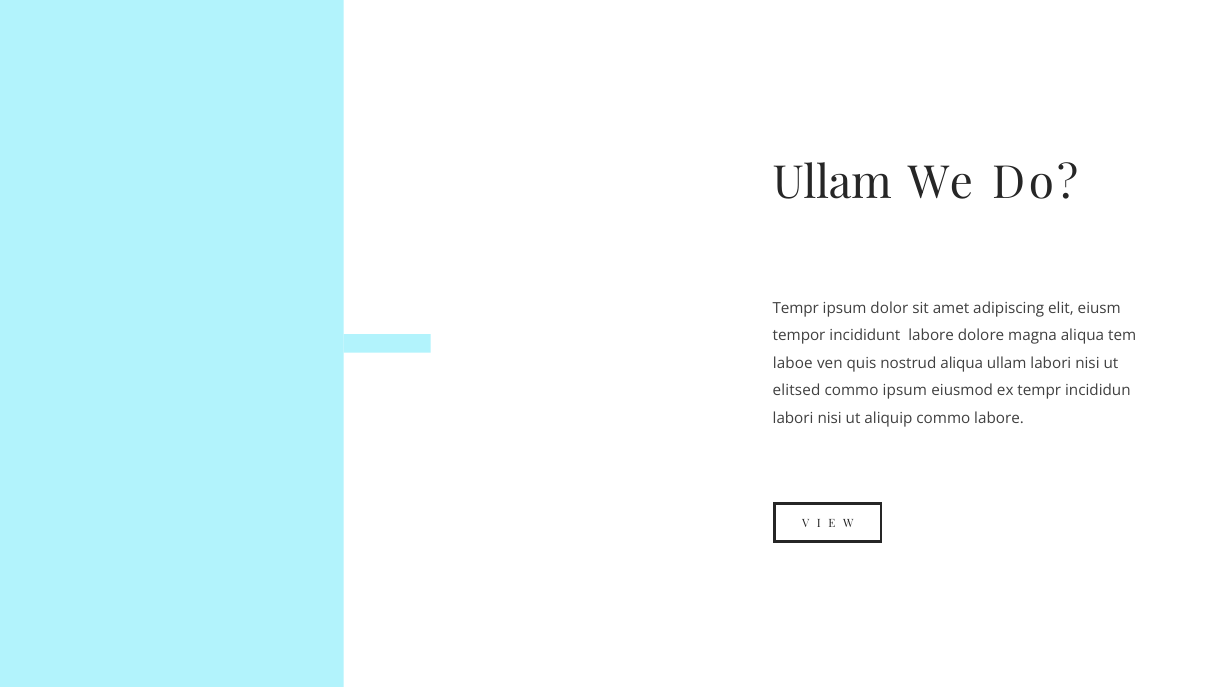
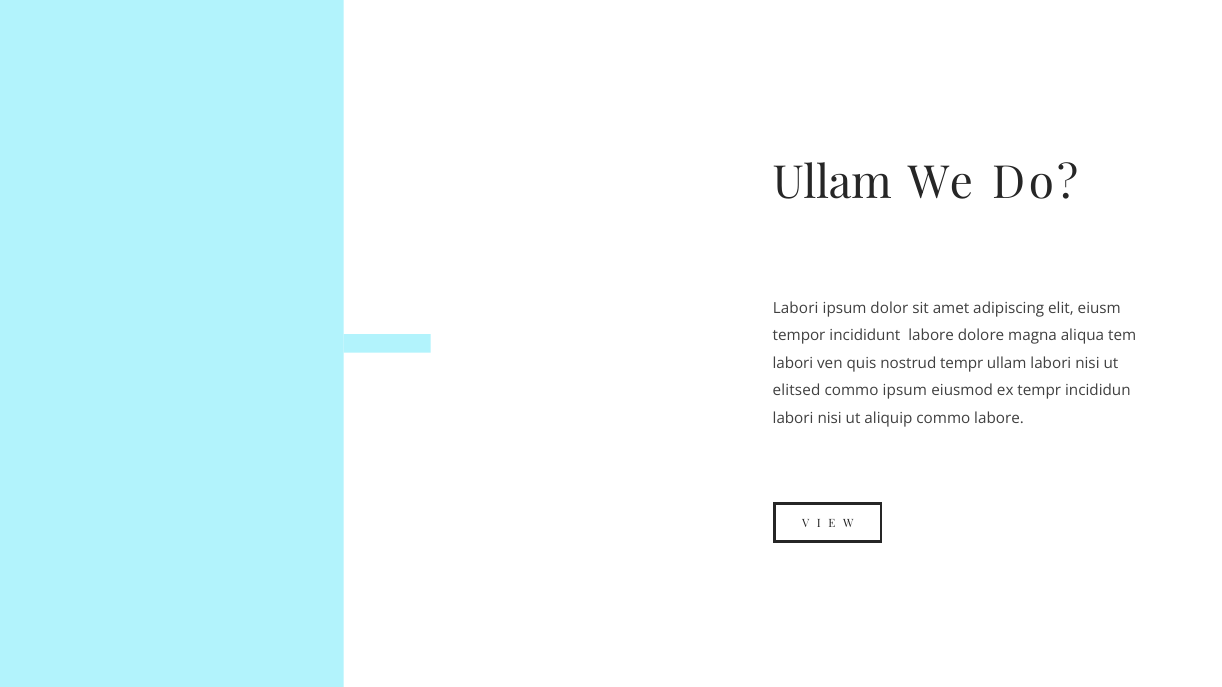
Tempr: Tempr -> Labori (796, 308)
laboe: laboe -> labori (793, 363)
nostrud aliqua: aliqua -> tempr (962, 363)
